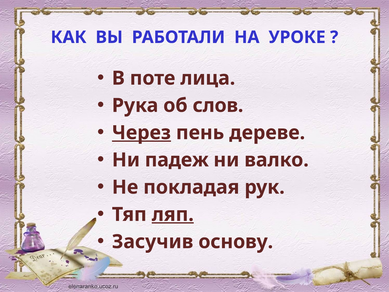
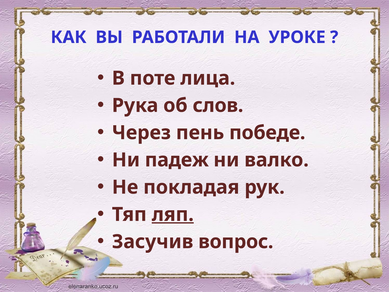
Через underline: present -> none (141, 133)
дереве: дереве -> победе (267, 133)
основу: основу -> вопрос (236, 242)
